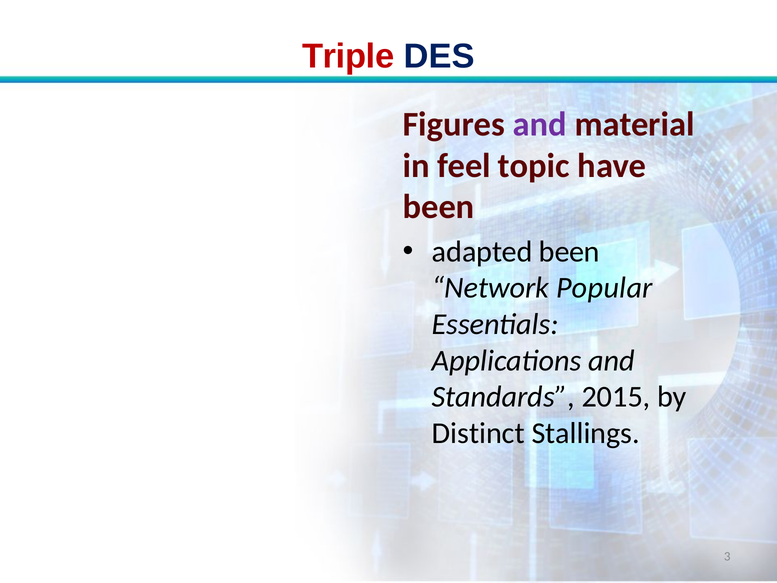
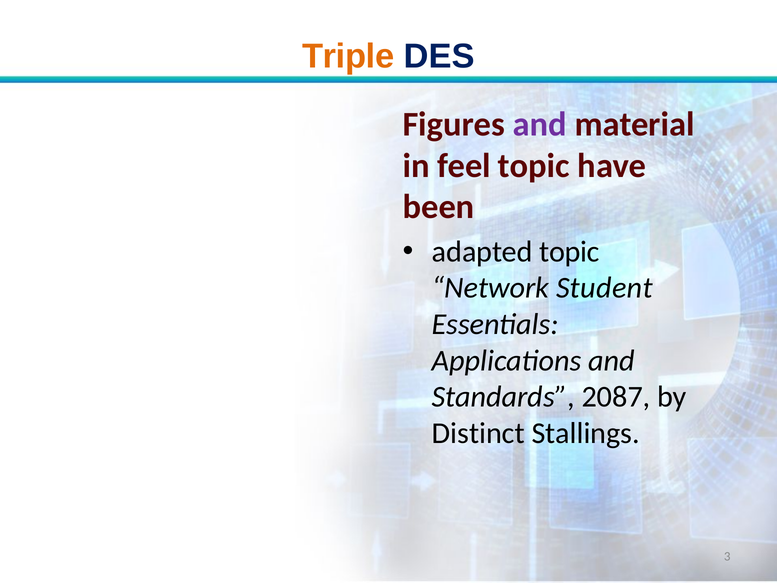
Triple colour: red -> orange (348, 56)
adapted been: been -> topic (569, 252)
Popular: Popular -> Student (604, 288)
2015: 2015 -> 2087 (616, 397)
